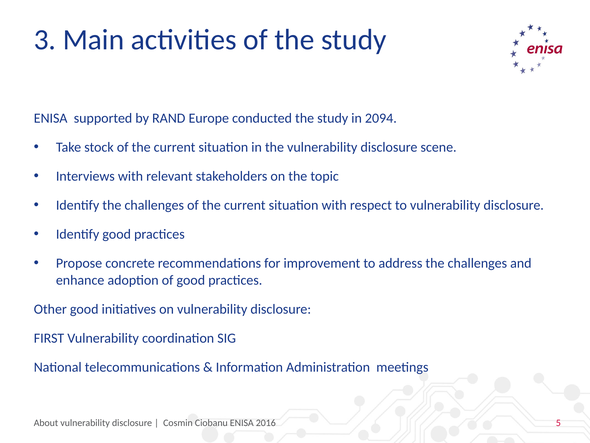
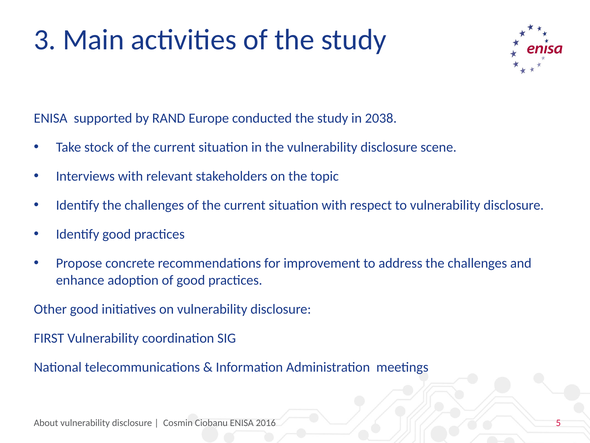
2094: 2094 -> 2038 (381, 118)
